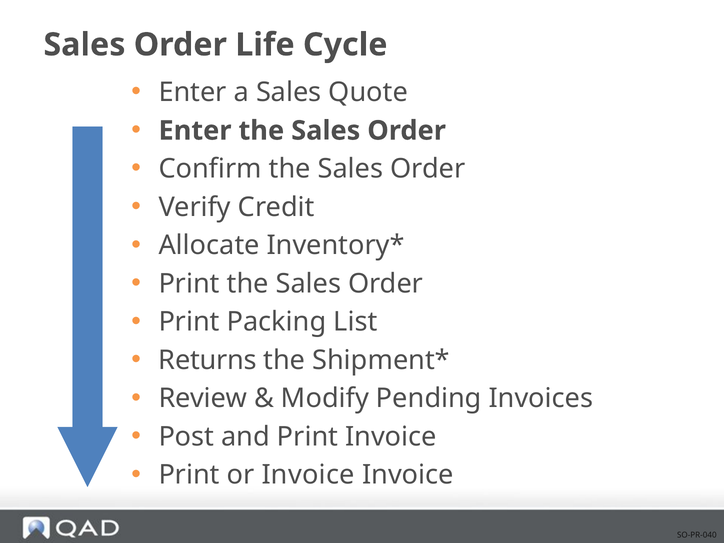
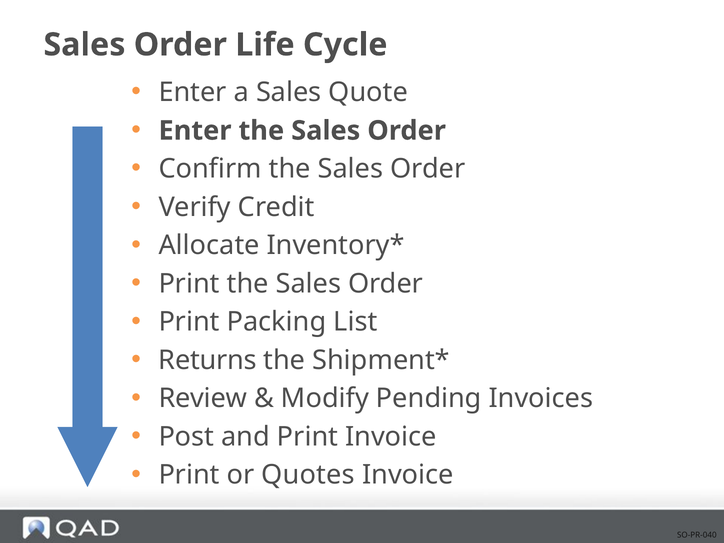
or Invoice: Invoice -> Quotes (308, 475)
